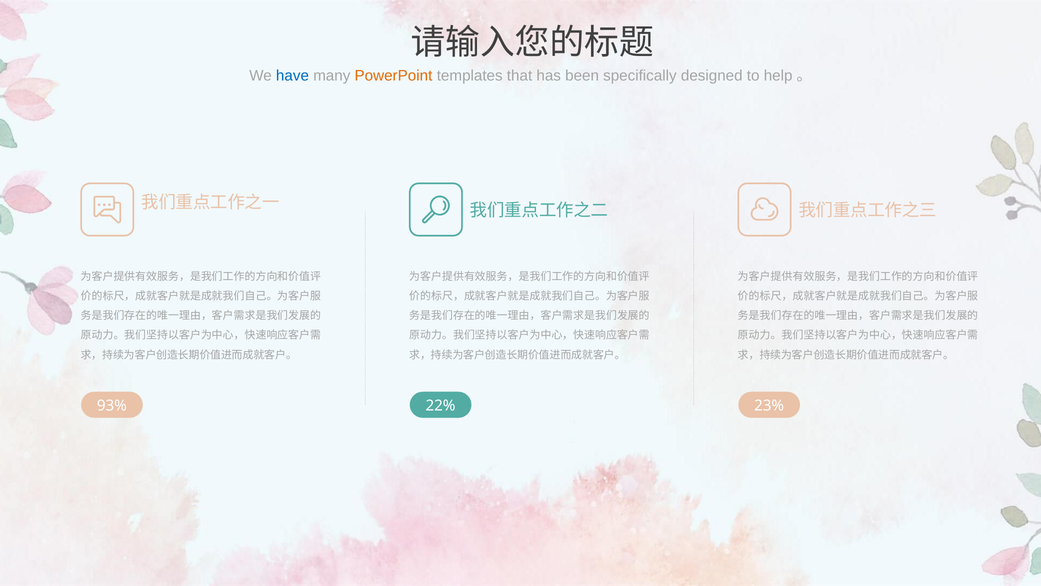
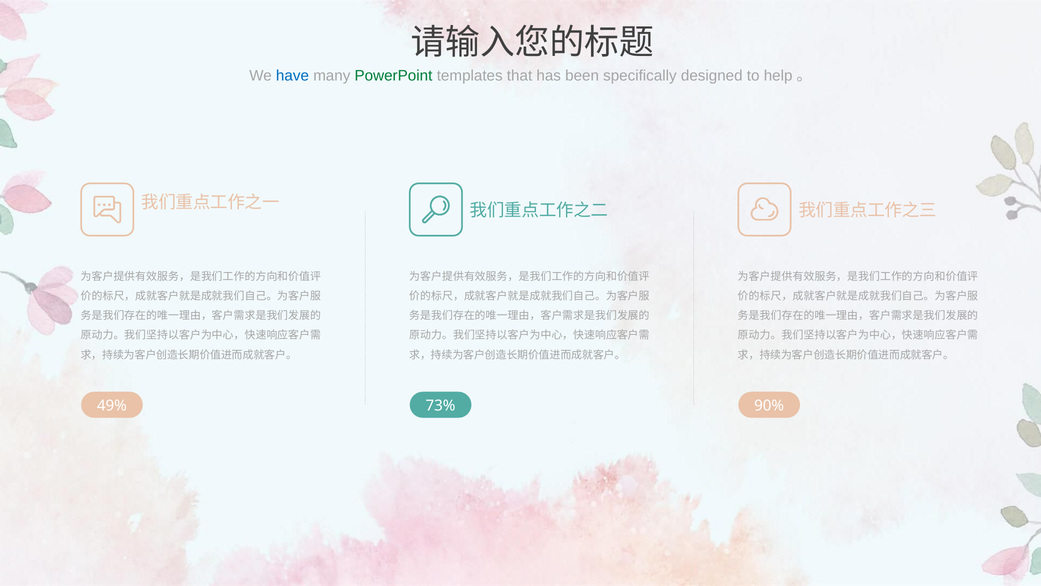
PowerPoint colour: orange -> green (393, 76)
93%: 93% -> 49% (112, 405)
22%: 22% -> 73% (441, 405)
23%: 23% -> 90% (769, 405)
